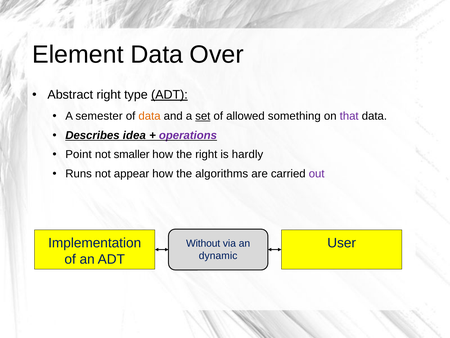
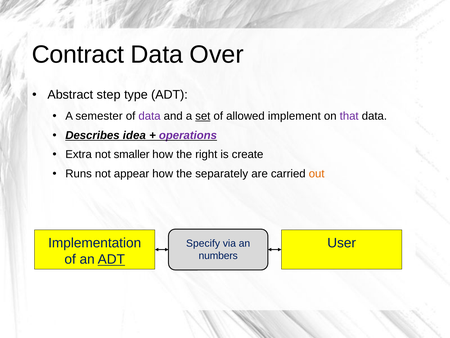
Element: Element -> Contract (78, 54)
Abstract right: right -> step (109, 95)
ADT underline: present -> none (169, 95)
data colour: orange -> purple (150, 116)
something: something -> implement (294, 116)
Point: Point -> Extra (79, 154)
hardly: hardly -> create (248, 154)
algorithms: algorithms -> separately (222, 173)
out colour: purple -> orange (317, 173)
Without: Without -> Specify (203, 243)
dynamic: dynamic -> numbers (218, 255)
ADT underline: none -> present (111, 259)
